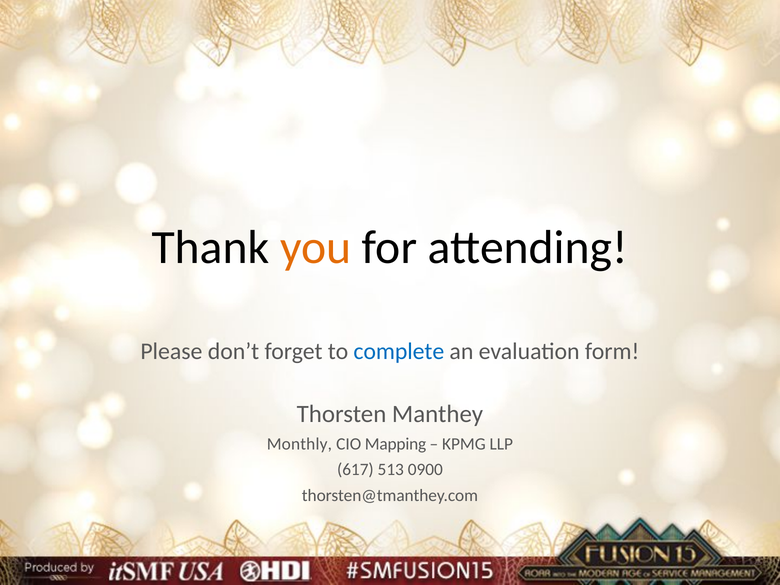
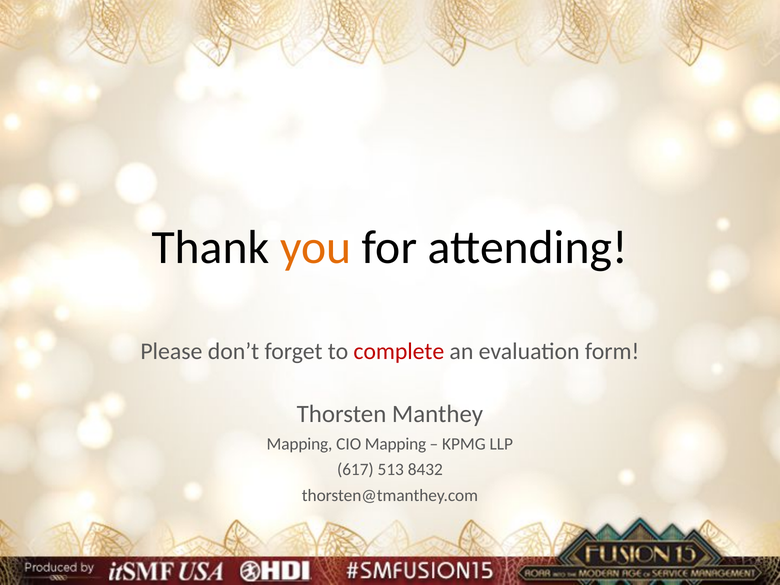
complete colour: blue -> red (399, 351)
Monthly: Monthly -> Mapping (300, 444)
0900: 0900 -> 8432 (425, 470)
